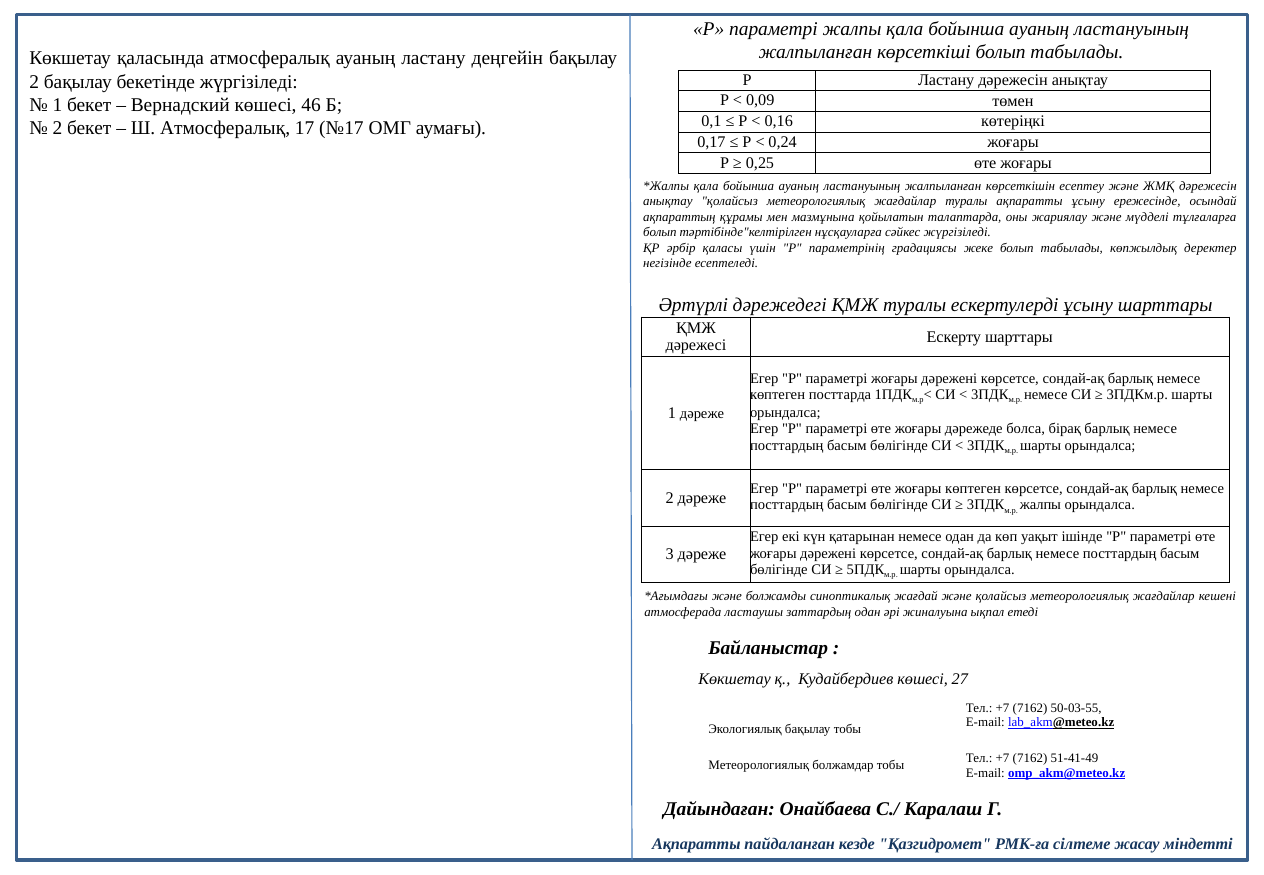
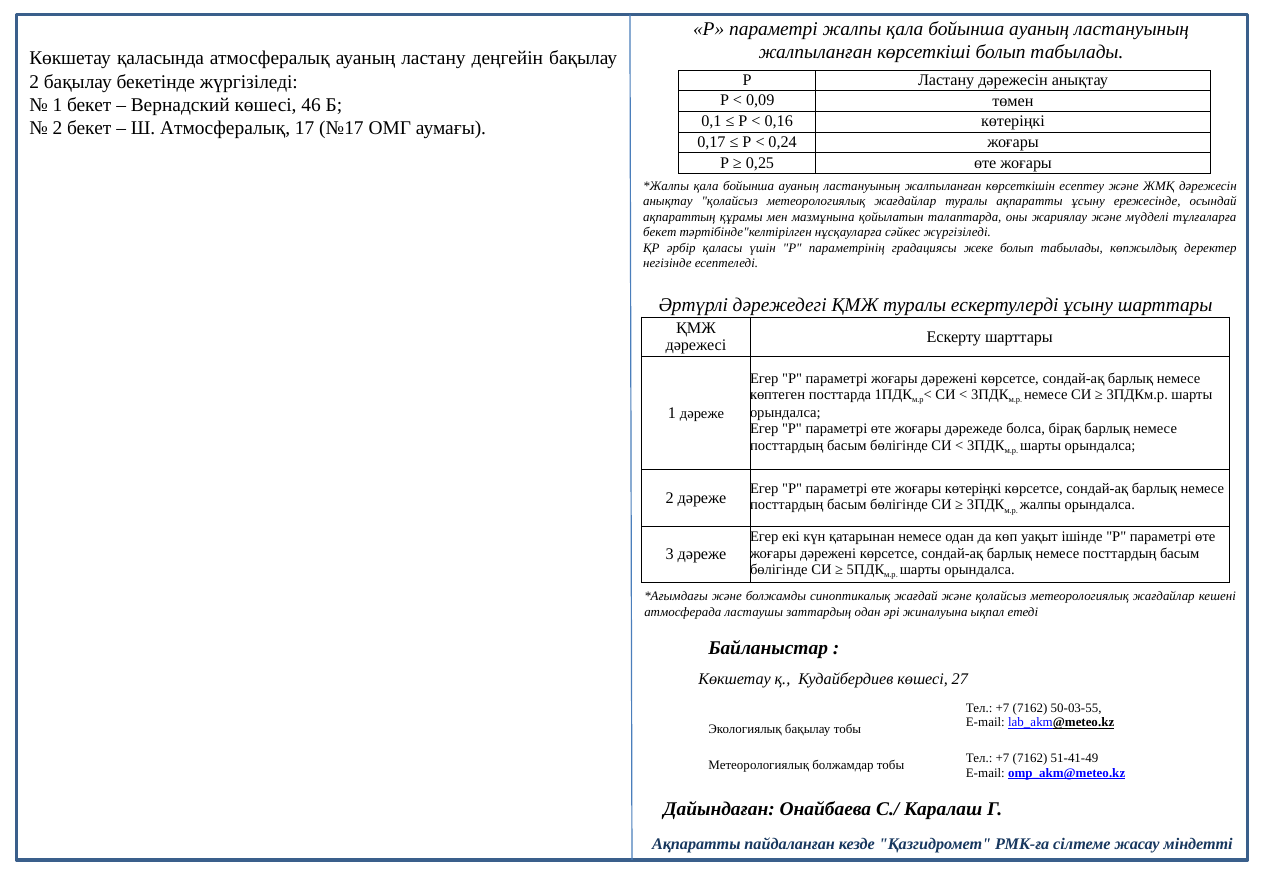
болып: болып -> бекет (660, 232)
жоғары көптеген: көптеген -> көтеріңкі (973, 489)
